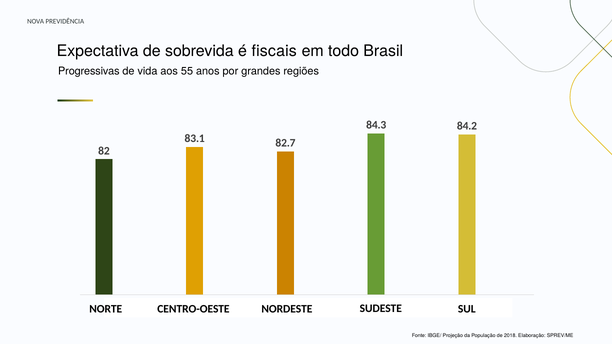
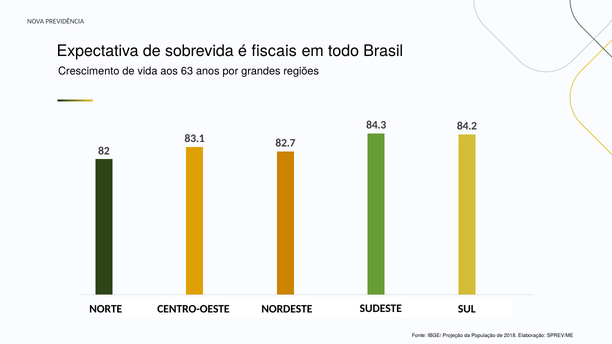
Progressivas: Progressivas -> Crescimento (89, 71)
55: 55 -> 63 (187, 71)
